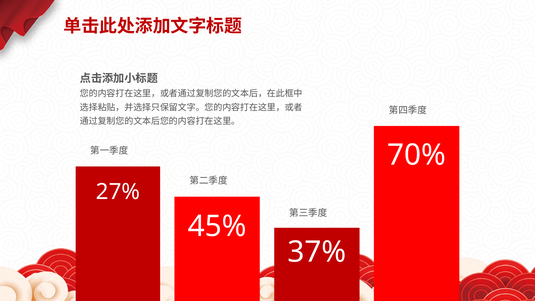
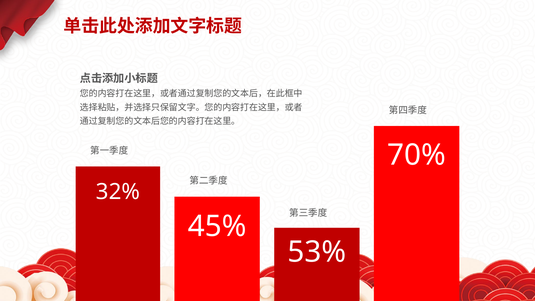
27%: 27% -> 32% (118, 192)
37%: 37% -> 53% (317, 252)
